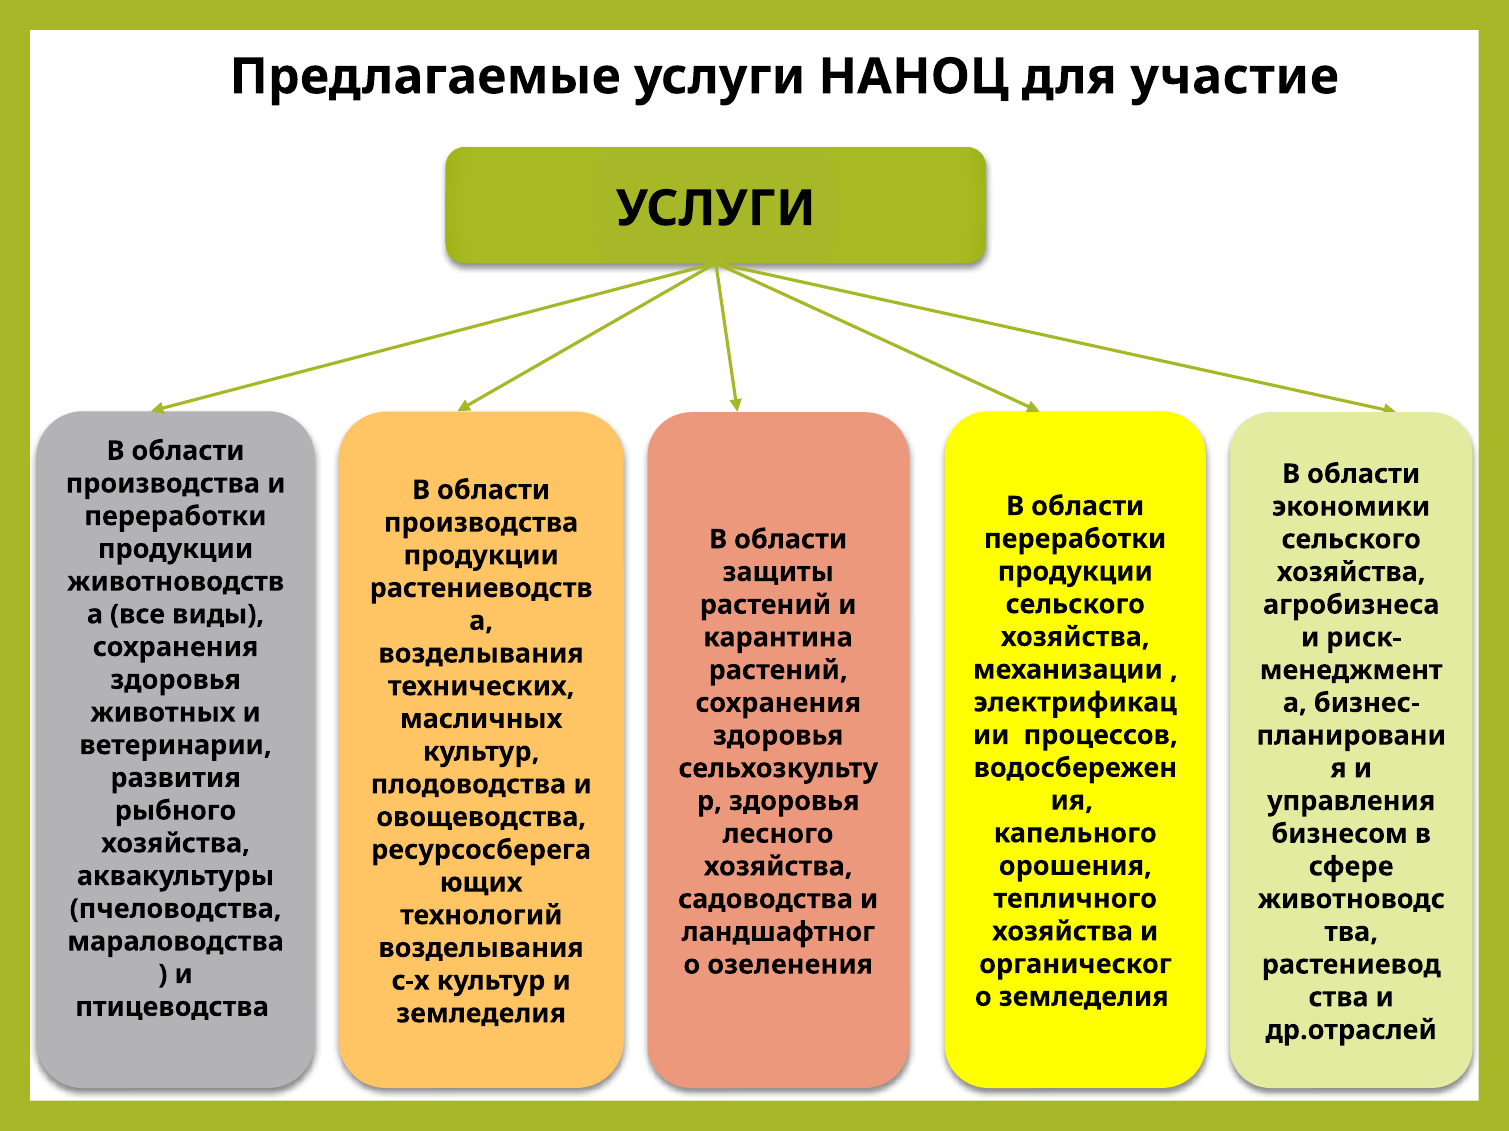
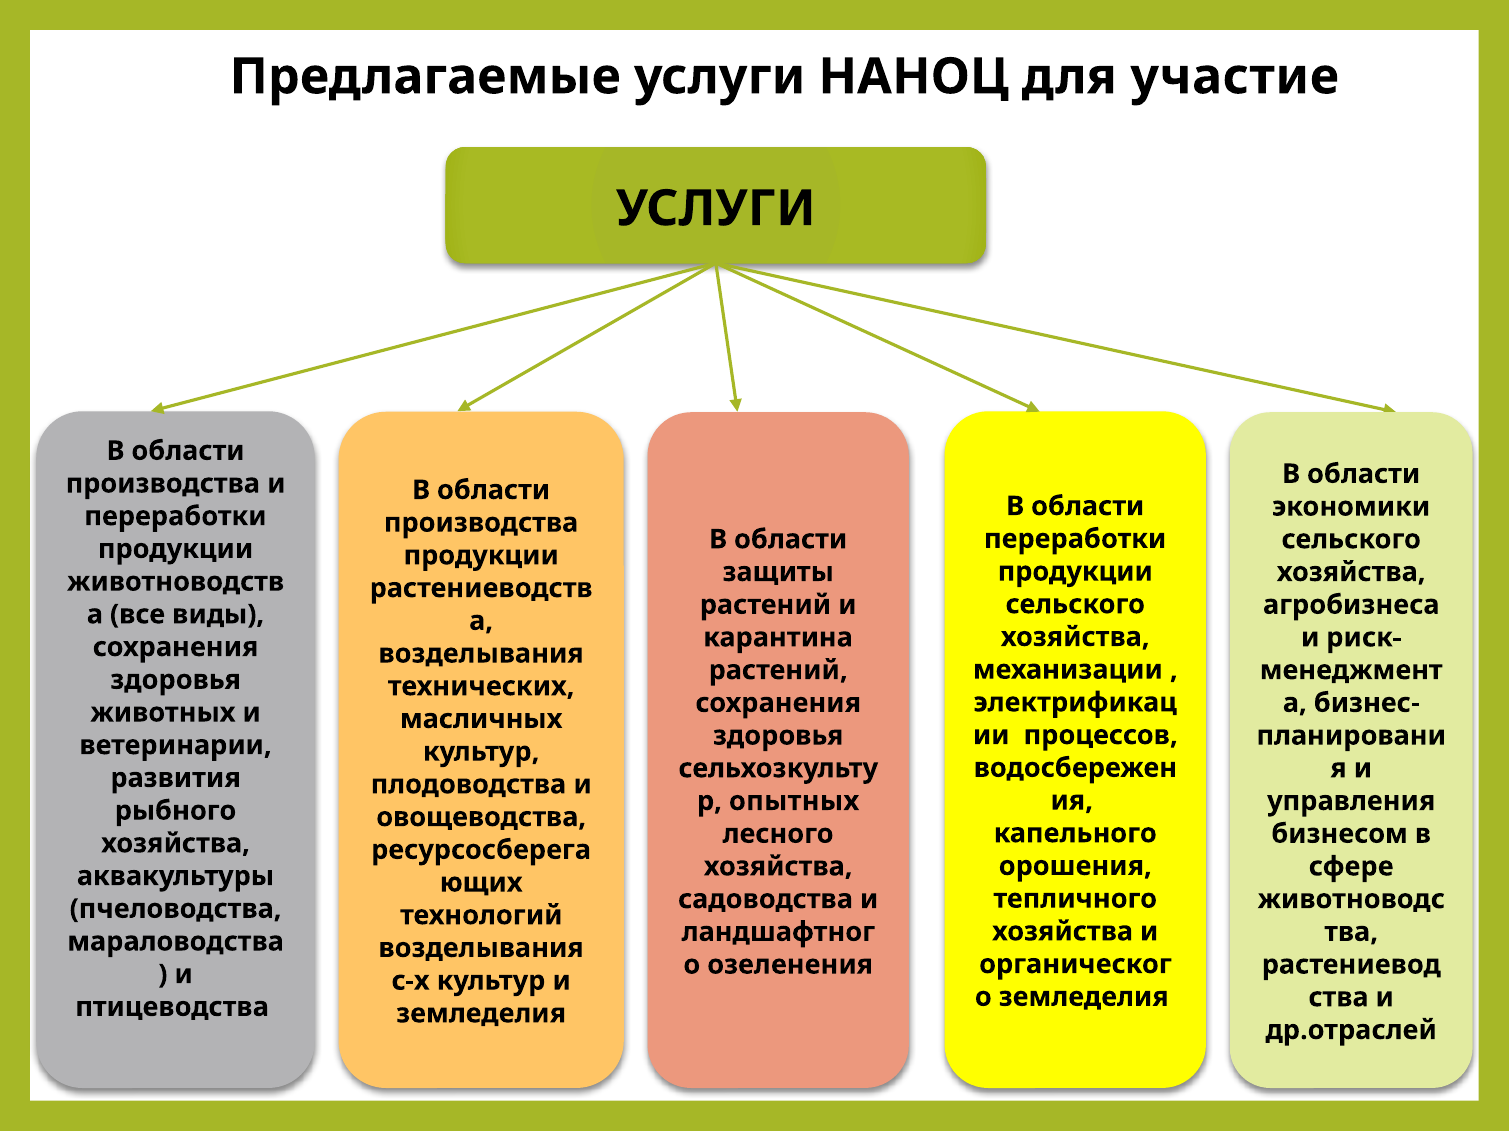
здоровья: здоровья -> опытных (794, 802)
